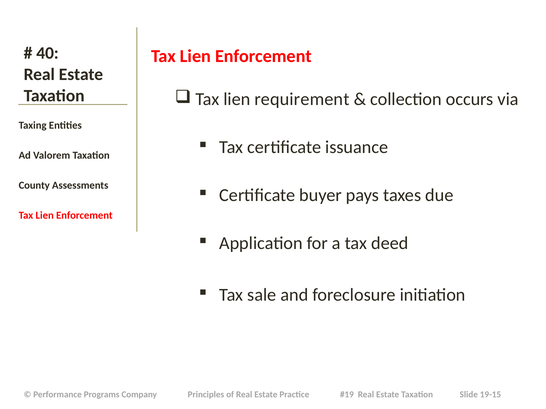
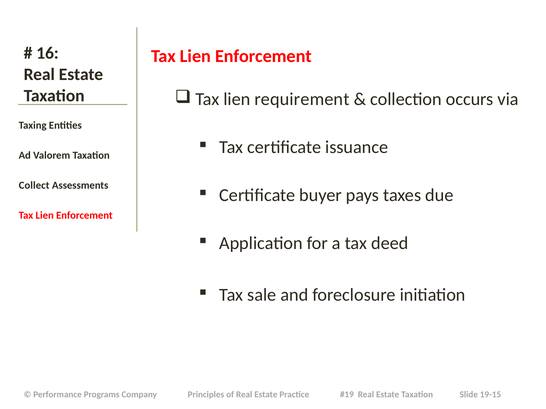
40: 40 -> 16 (47, 53)
County: County -> Collect (34, 186)
